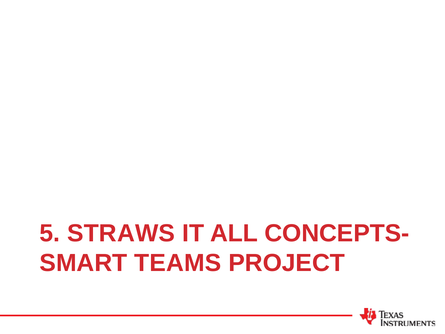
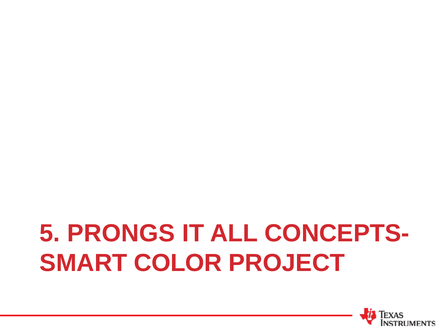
STRAWS: STRAWS -> PRONGS (121, 233)
TEAMS: TEAMS -> COLOR (178, 263)
